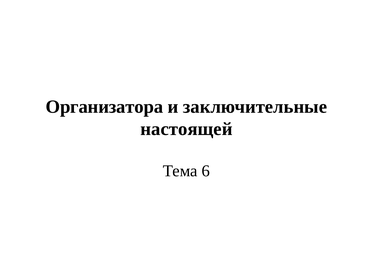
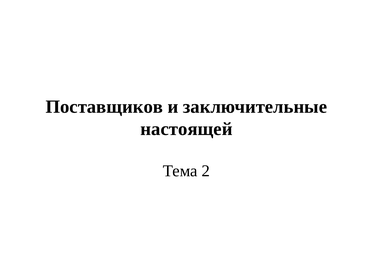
Организатора: Организатора -> Поставщиков (104, 107)
6: 6 -> 2 (206, 171)
